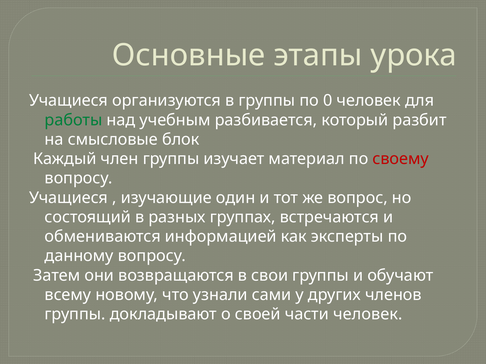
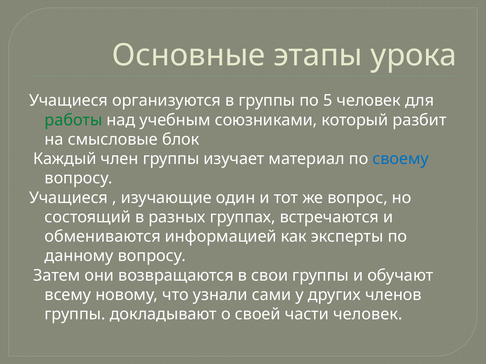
0: 0 -> 5 (328, 101)
разбивается: разбивается -> союзниками (266, 120)
своему colour: red -> blue (401, 159)
